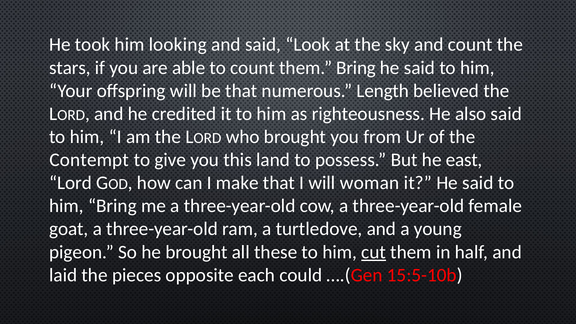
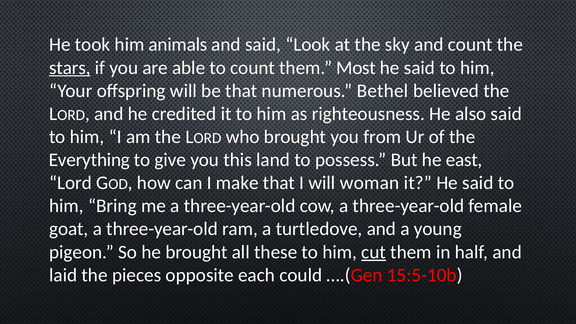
looking: looking -> animals (178, 45)
stars underline: none -> present (70, 68)
them Bring: Bring -> Most (356, 68)
Length: Length -> Bethel (383, 91)
Contempt: Contempt -> Everything (89, 160)
